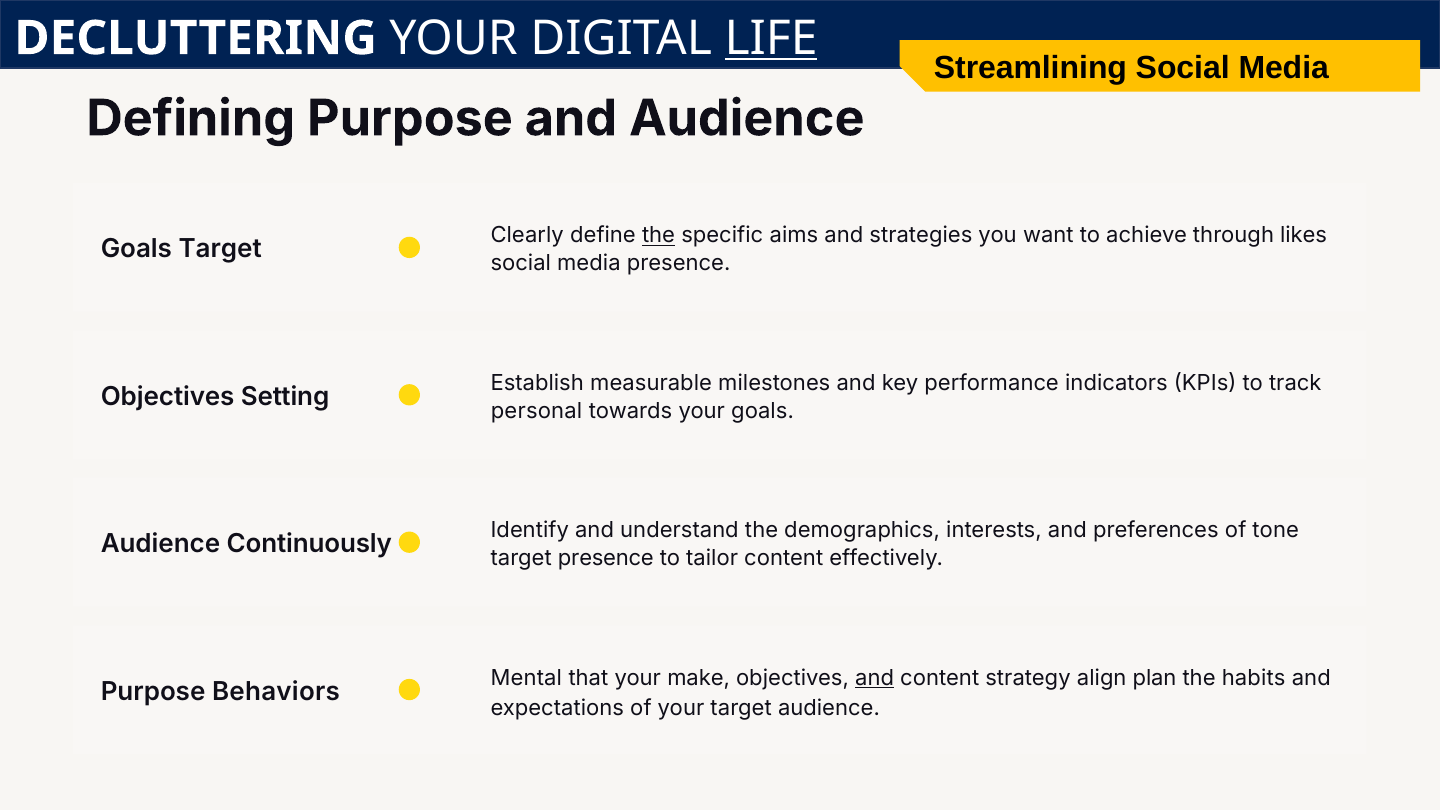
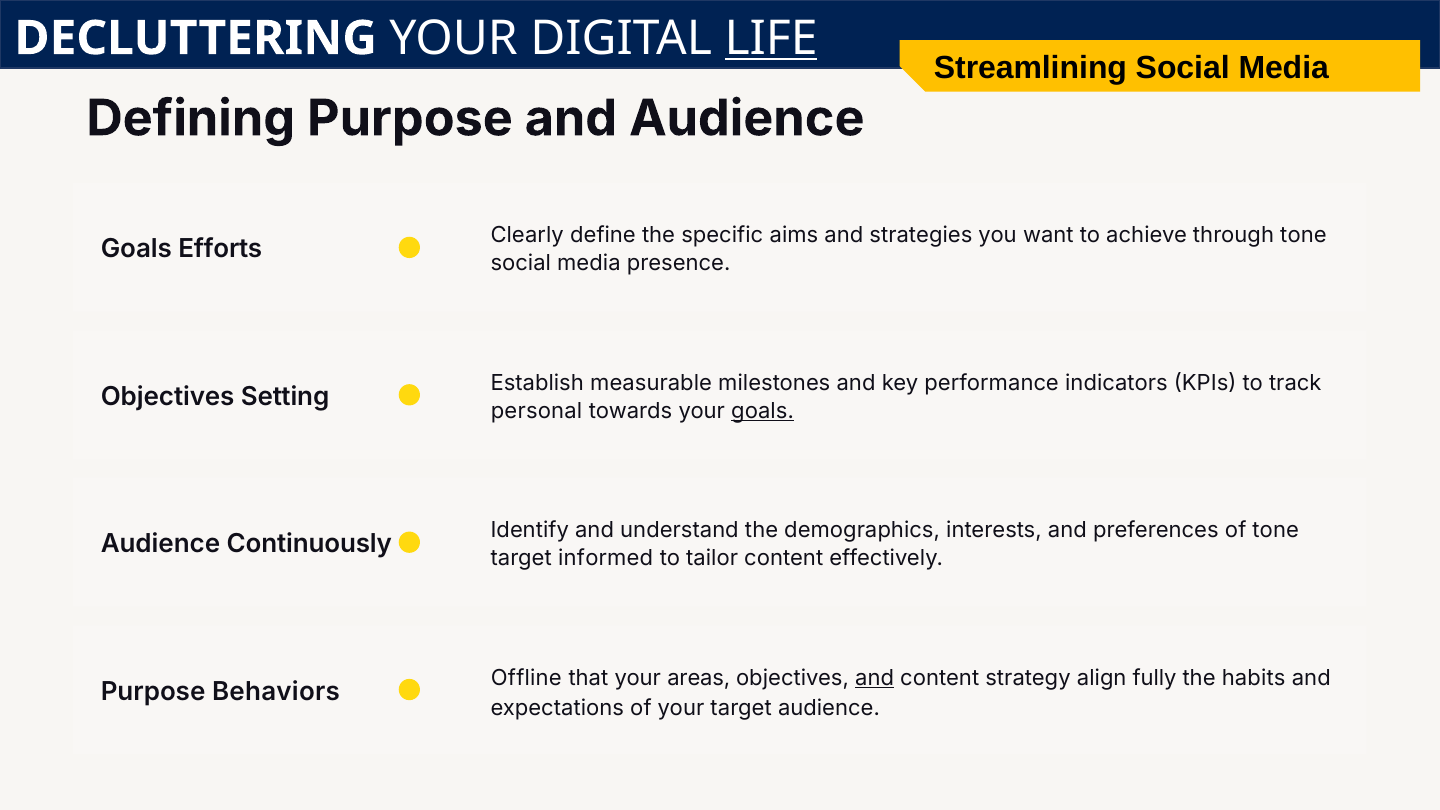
the underline: present -> none (659, 236)
through likes: likes -> tone (1303, 236)
Goals Target: Target -> Efforts (220, 249)
goals underline: none -> present (763, 411)
target presence: presence -> informed (606, 558)
Mental: Mental -> Offline (526, 678)
make: make -> areas (699, 678)
plan: plan -> fully (1155, 678)
